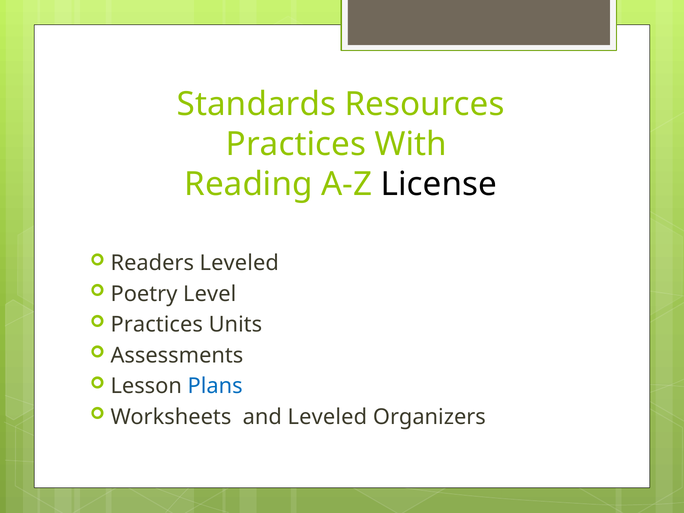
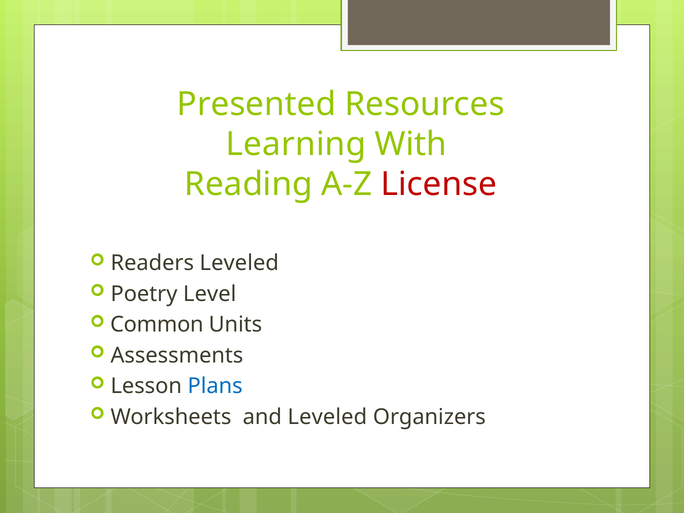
Standards: Standards -> Presented (256, 104)
Practices: Practices -> Learning (296, 144)
License colour: black -> red (439, 184)
Practices: Practices -> Common (157, 325)
